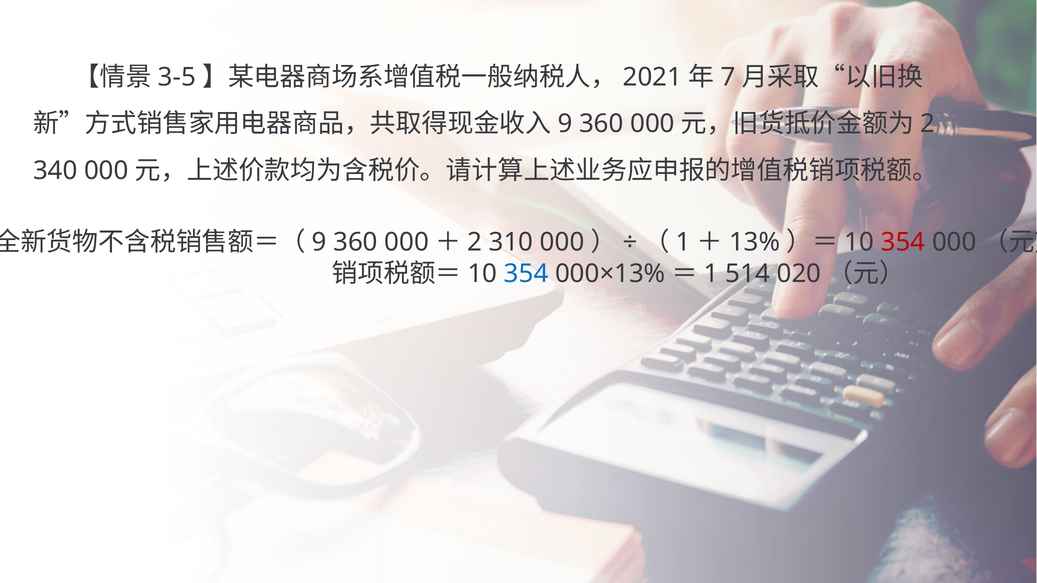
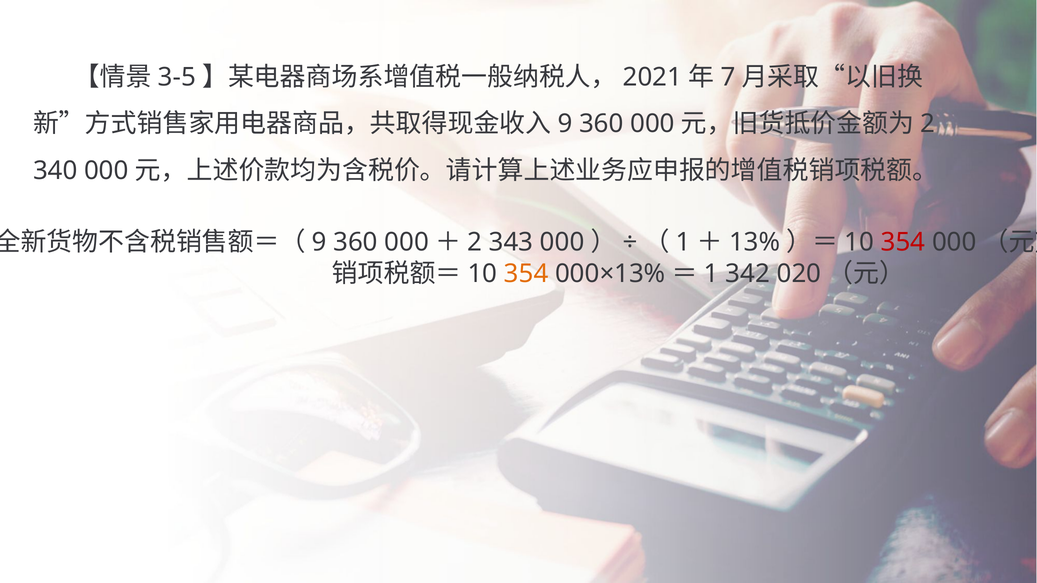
310: 310 -> 343 (511, 242)
354 colour: blue -> orange (526, 273)
514: 514 -> 342 (748, 273)
